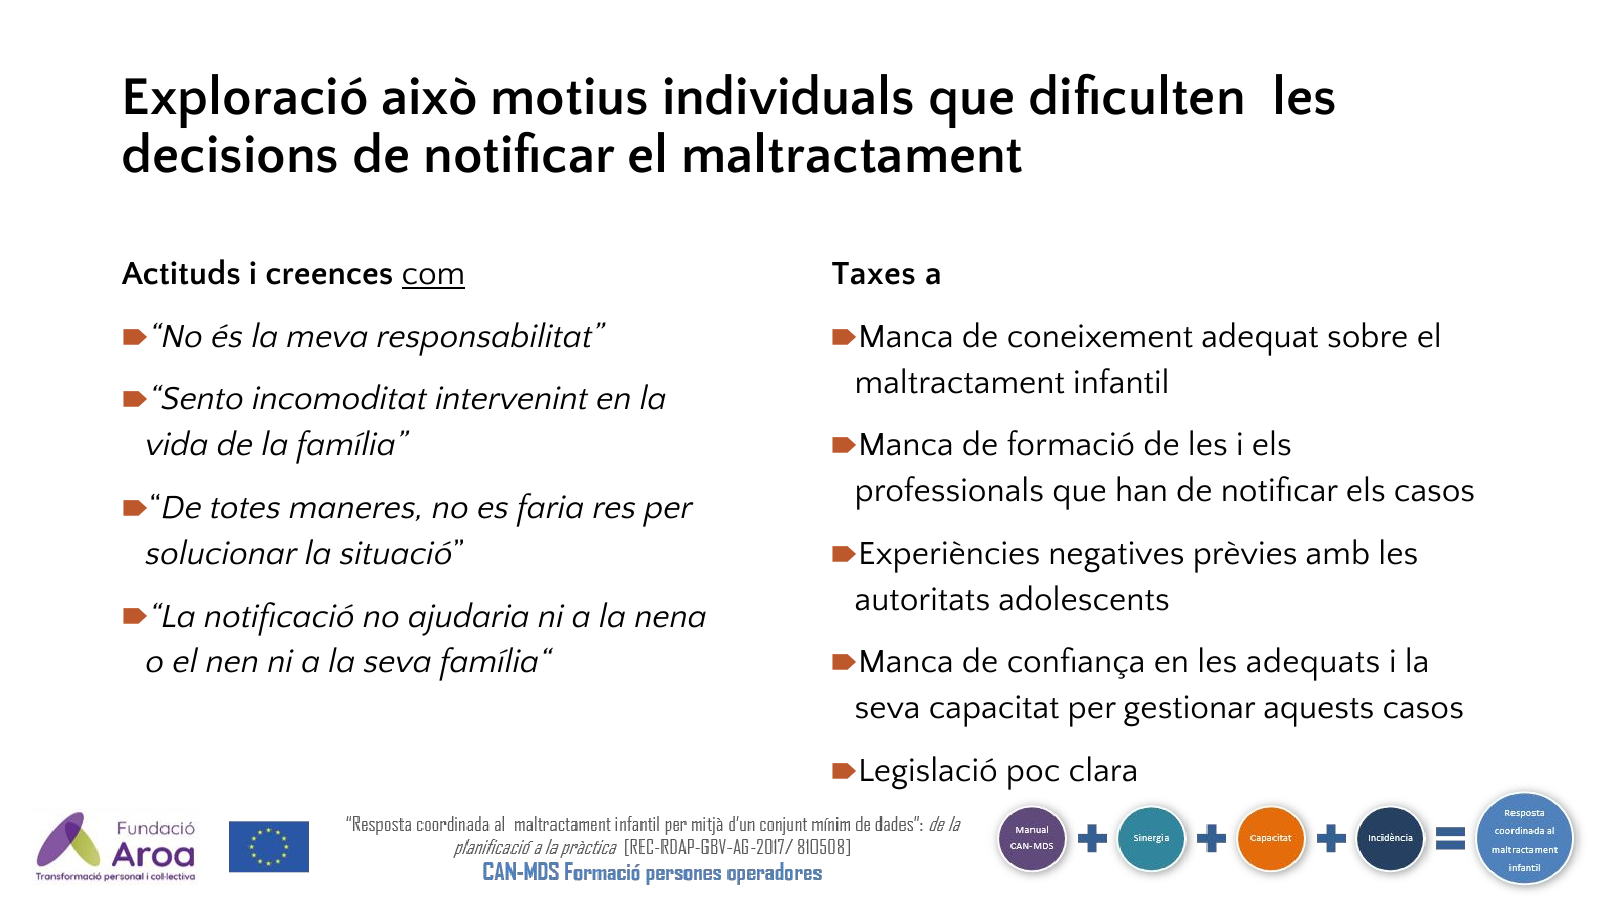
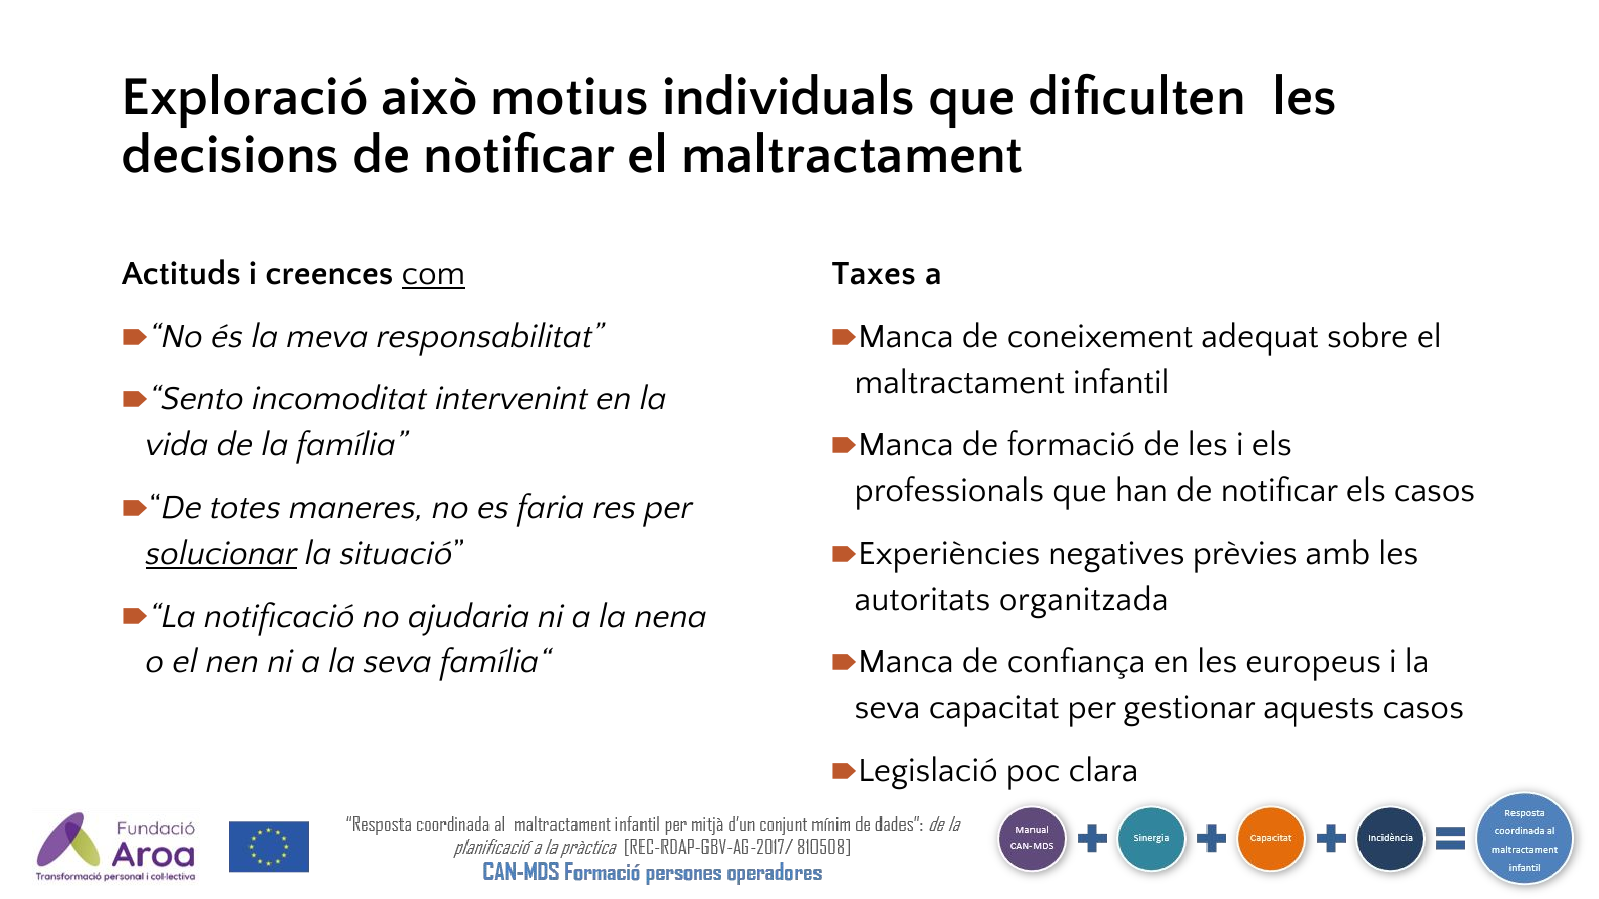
solucionar underline: none -> present (221, 554)
adolescents: adolescents -> organitzada (1084, 600)
adequats: adequats -> europeus (1313, 662)
